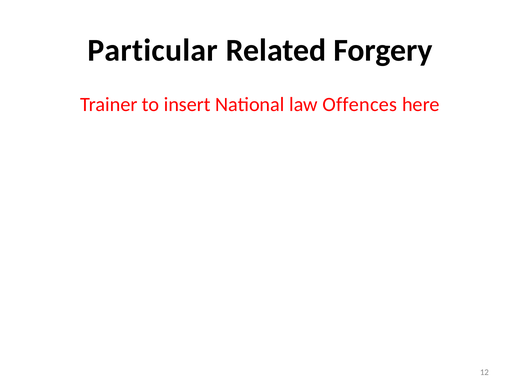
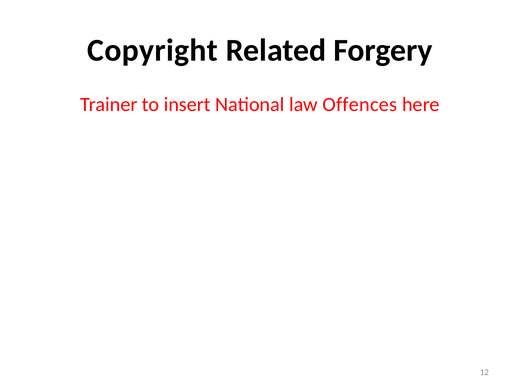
Particular: Particular -> Copyright (153, 50)
